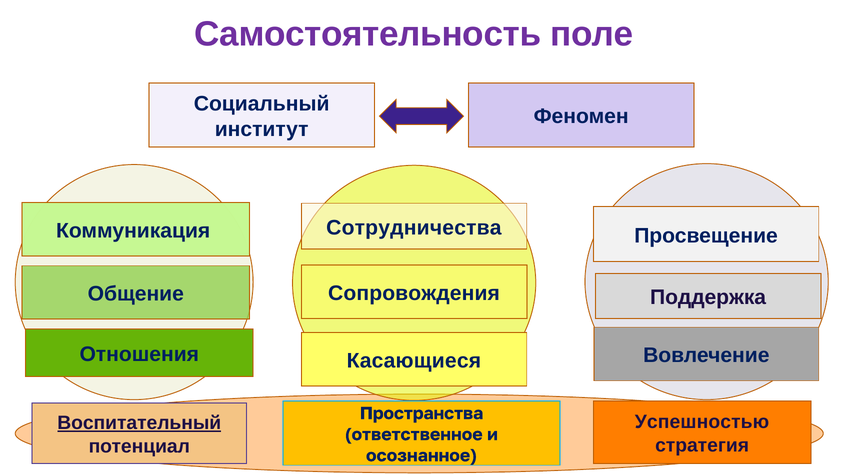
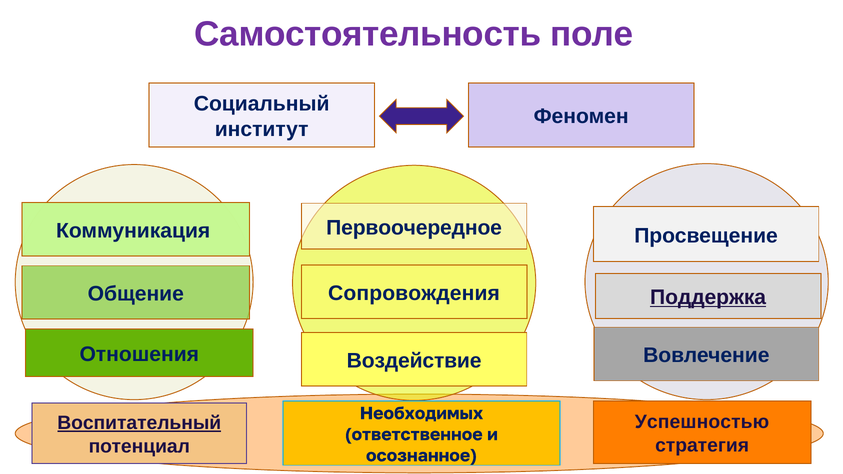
Сотрудничества: Сотрудничества -> Первоочередное (414, 228)
Поддержка underline: none -> present (708, 298)
Касающиеся: Касающиеся -> Воздействие (414, 361)
Пространства: Пространства -> Необходимых (421, 413)
